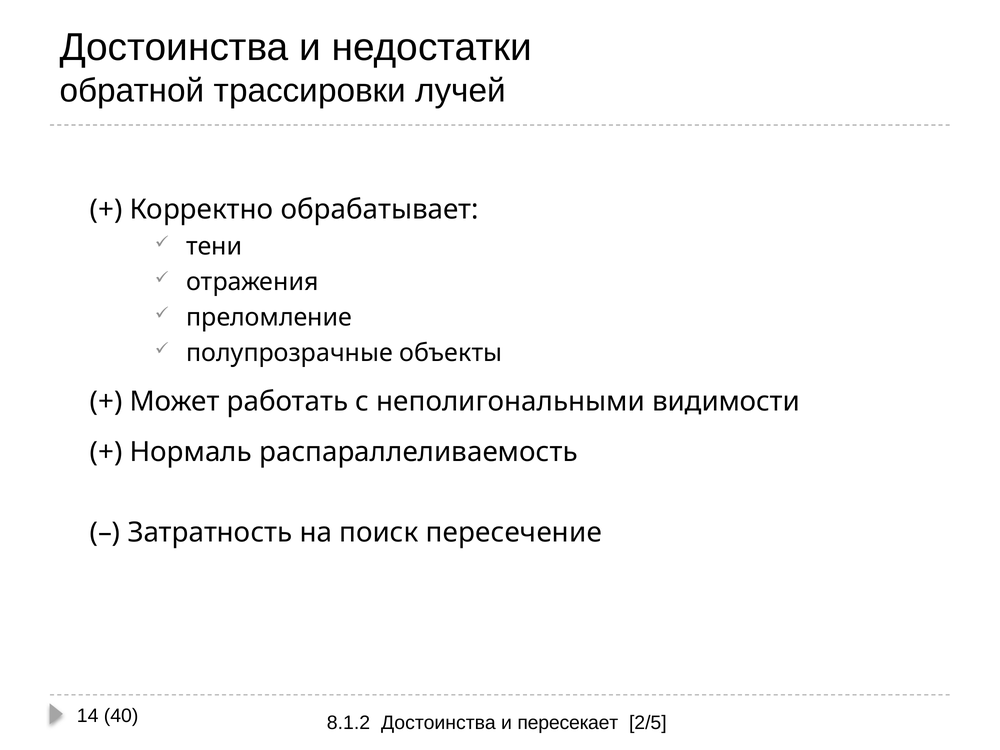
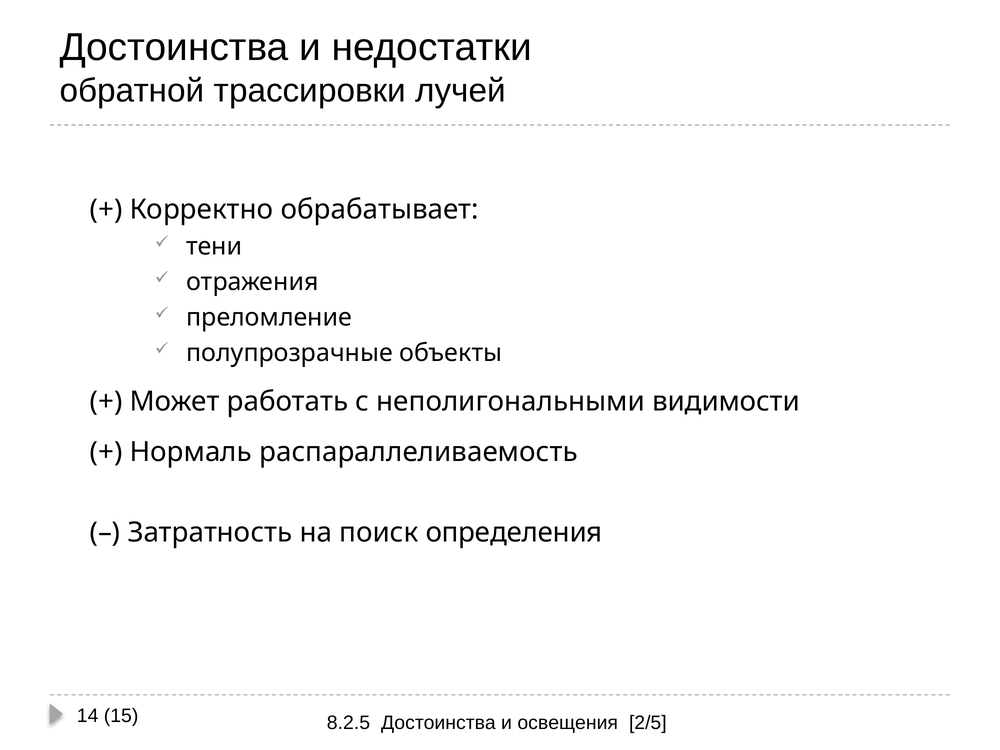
пересечение: пересечение -> определения (514, 532)
40: 40 -> 15 (121, 716)
8.1.2: 8.1.2 -> 8.2.5 (348, 723)
пересекает: пересекает -> освещения (568, 723)
